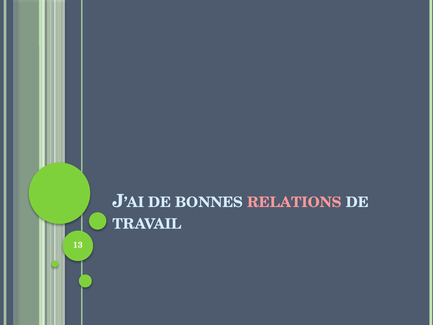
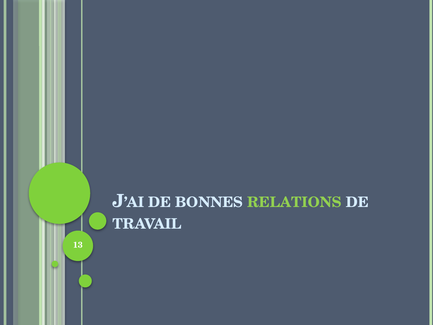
RELATIONS colour: pink -> light green (294, 202)
